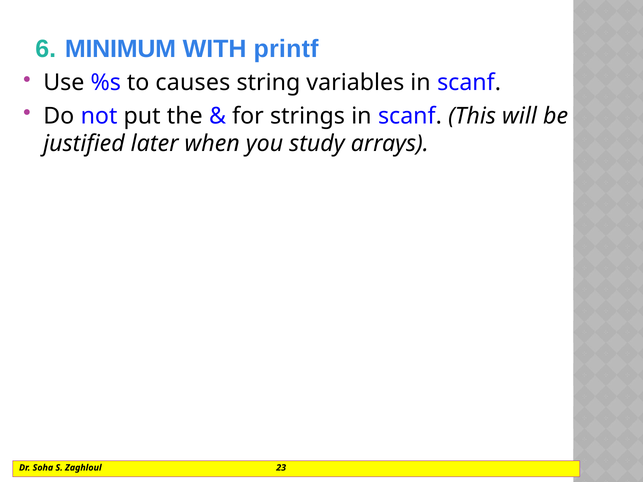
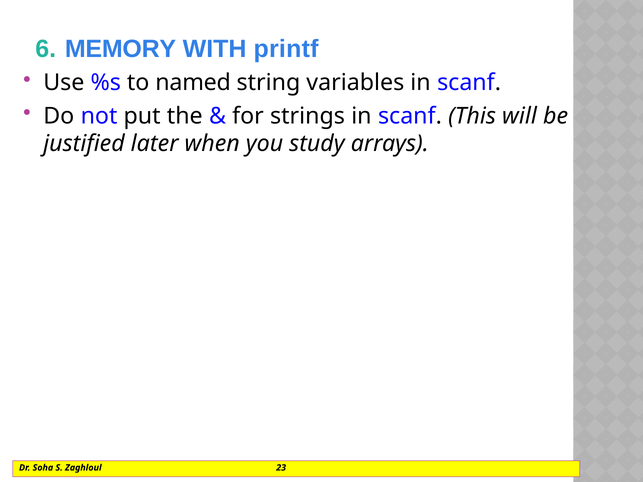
MINIMUM: MINIMUM -> MEMORY (121, 49)
causes: causes -> named (193, 83)
